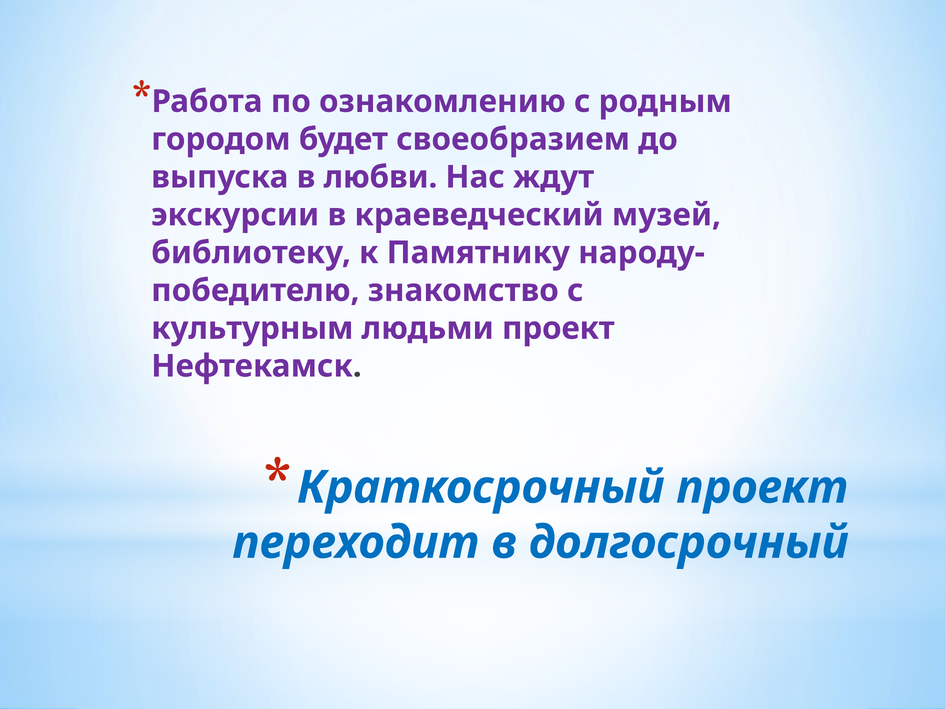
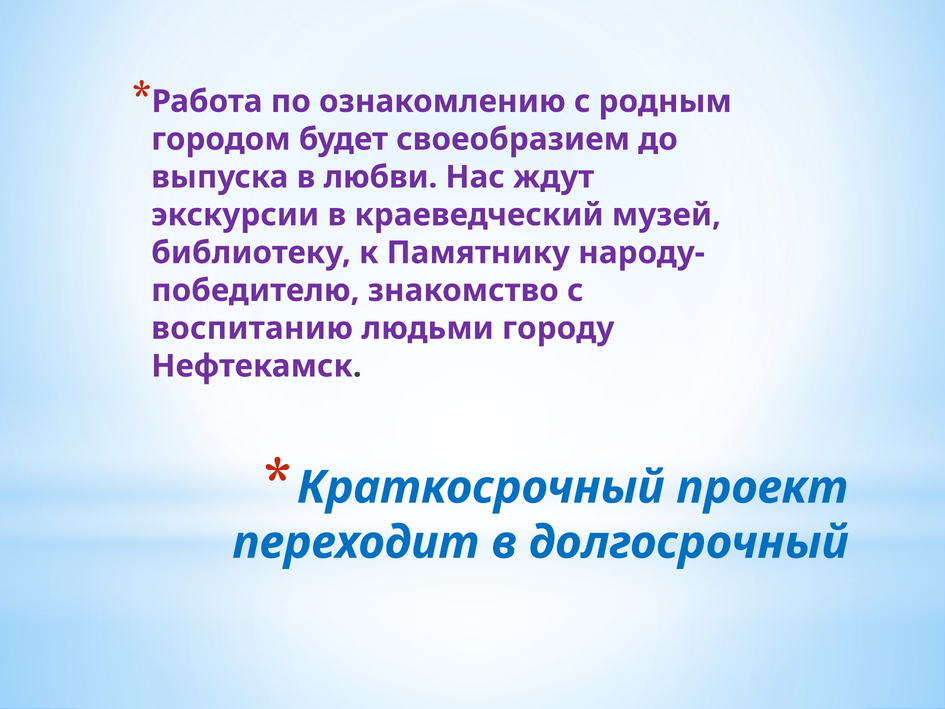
культурным: культурным -> воспитанию (252, 328)
людьми проект: проект -> городу (558, 328)
